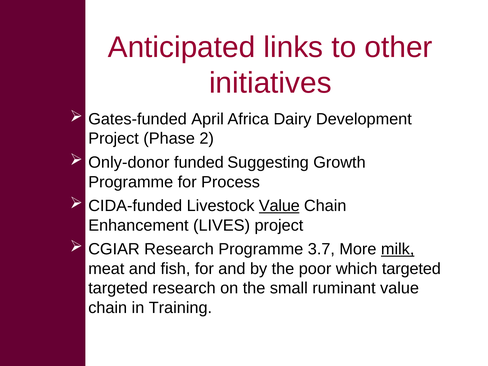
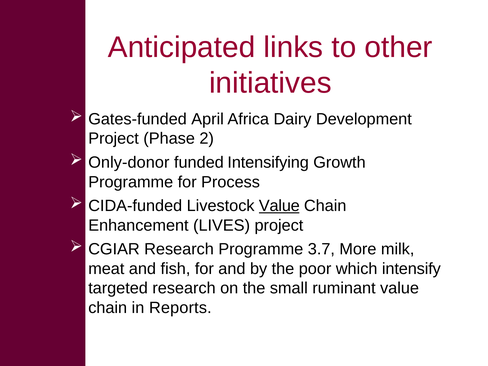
Suggesting: Suggesting -> Intensifying (268, 162)
milk underline: present -> none (398, 249)
which targeted: targeted -> intensify (411, 269)
Training: Training -> Reports (180, 308)
